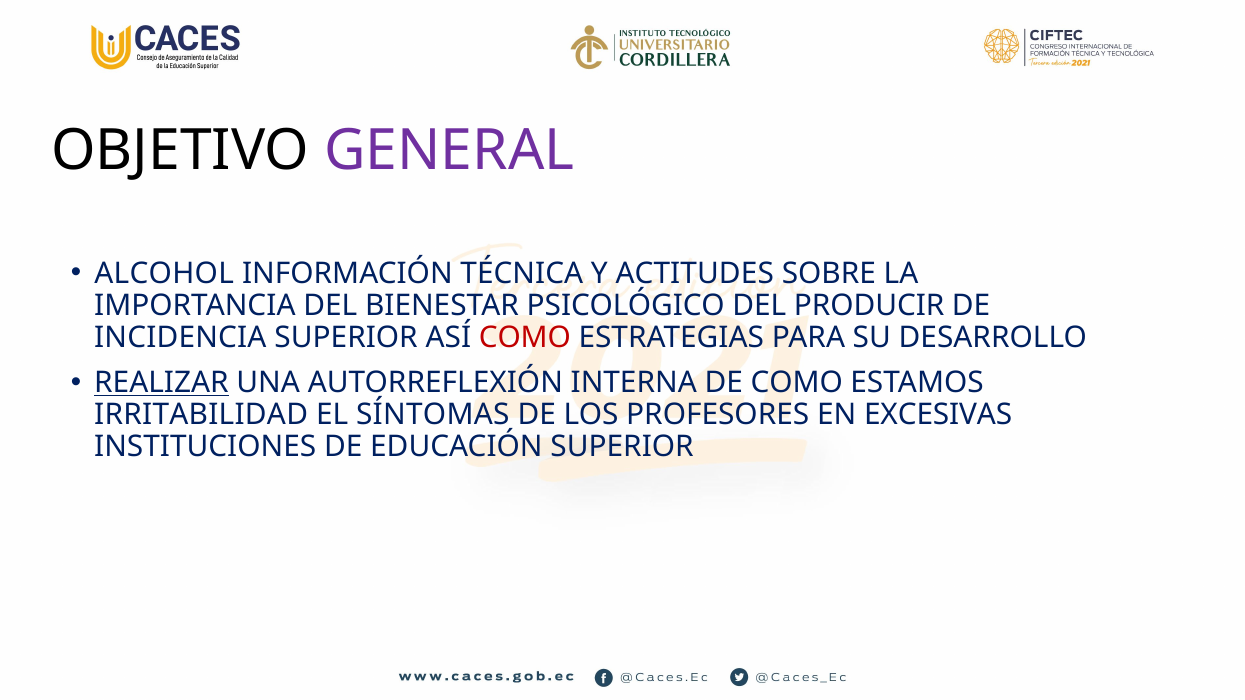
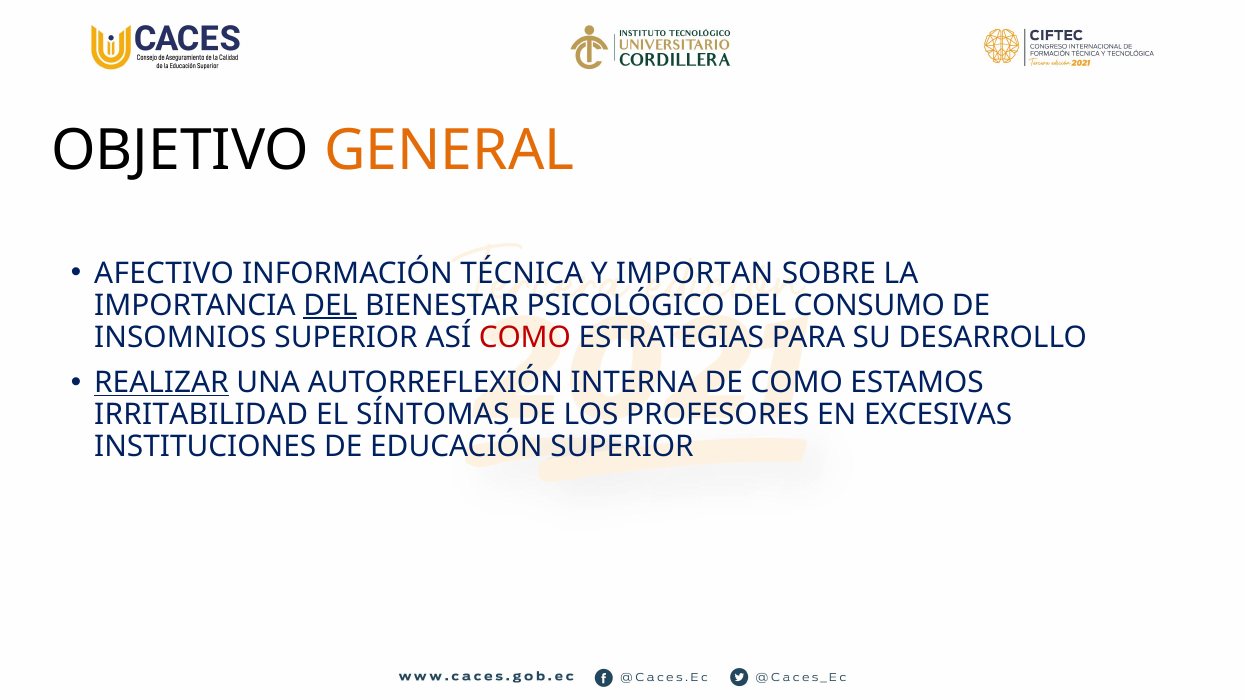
GENERAL colour: purple -> orange (449, 151)
ALCOHOL: ALCOHOL -> AFECTIVO (164, 273)
ACTITUDES: ACTITUDES -> IMPORTAN (695, 273)
DEL underline: none -> present (330, 306)
PRODUCIR: PRODUCIR -> CONSUMO (869, 306)
INCIDENCIA: INCIDENCIA -> INSOMNIOS (180, 338)
